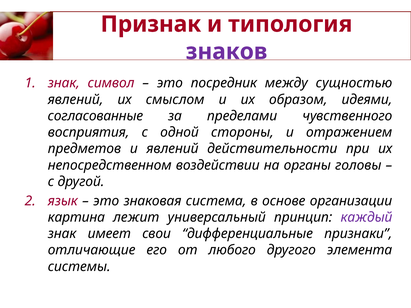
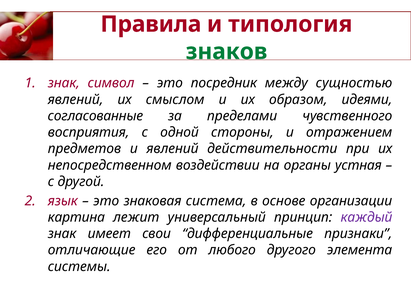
Признак: Признак -> Правила (151, 24)
знаков colour: purple -> green (227, 52)
головы: головы -> устная (358, 165)
